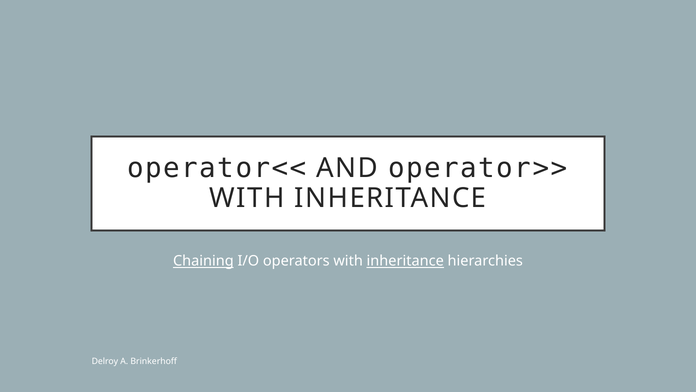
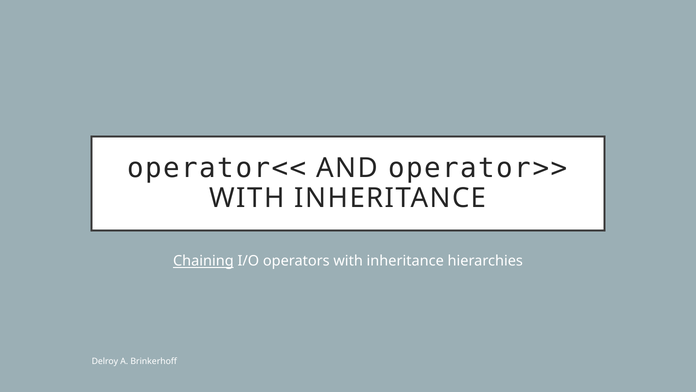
inheritance underline: present -> none (405, 261)
